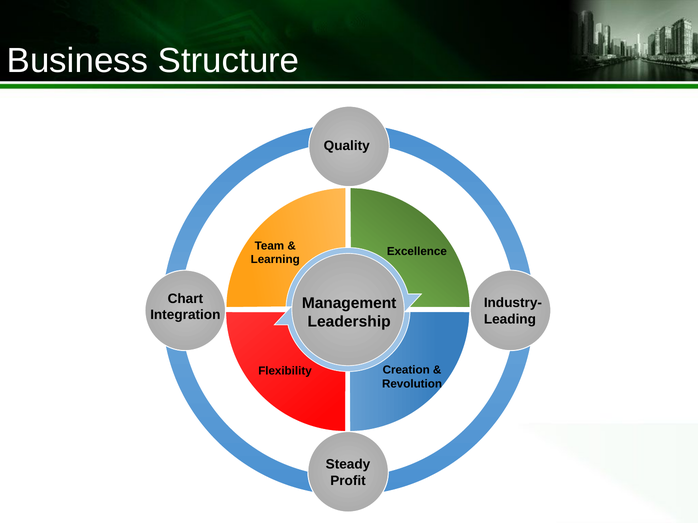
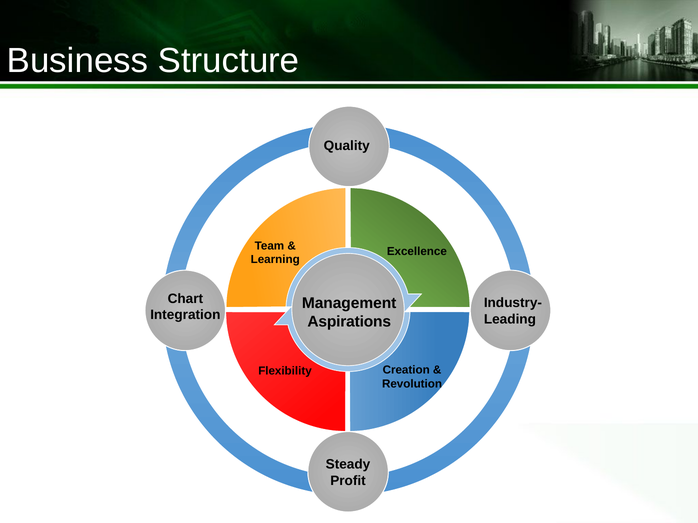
Leadership: Leadership -> Aspirations (349, 322)
